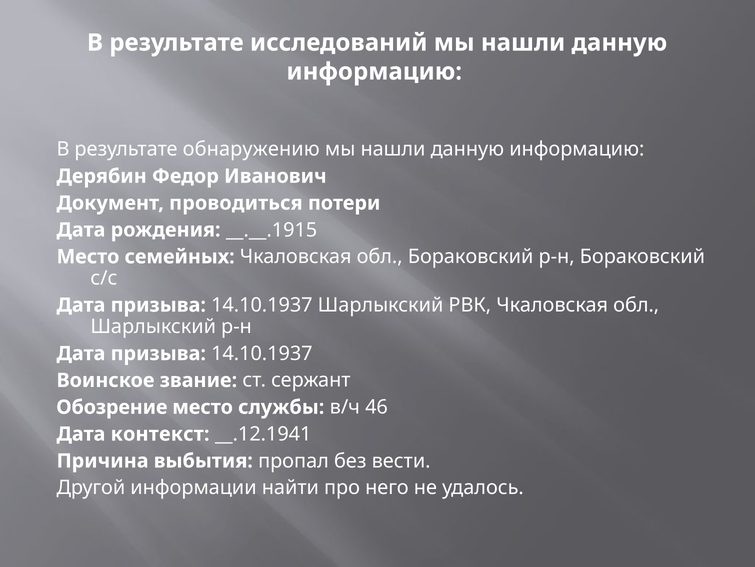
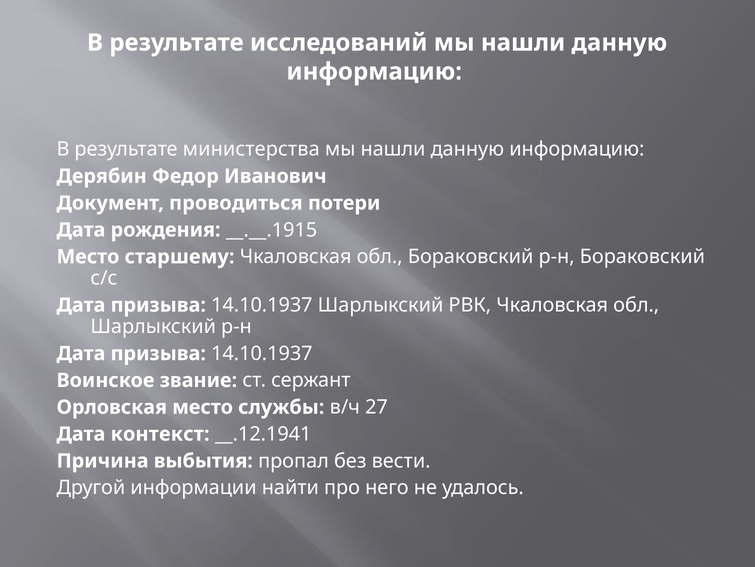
обнаружению: обнаружению -> министерства (251, 149)
семейных: семейных -> старшему (180, 256)
Обозрение: Обозрение -> Орловская (112, 407)
46: 46 -> 27 (377, 407)
